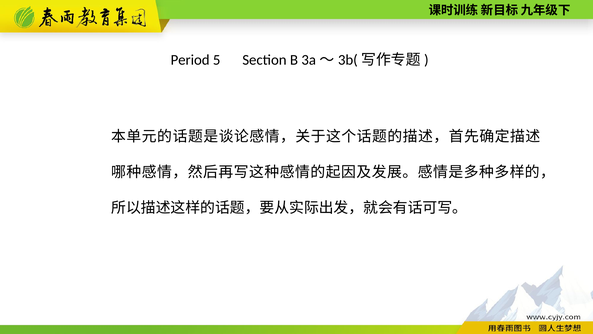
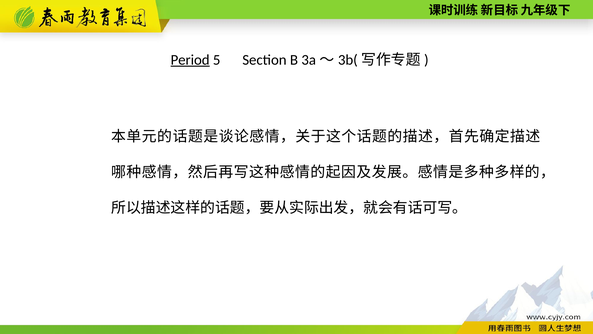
Period underline: none -> present (190, 60)
